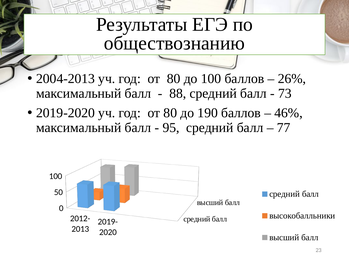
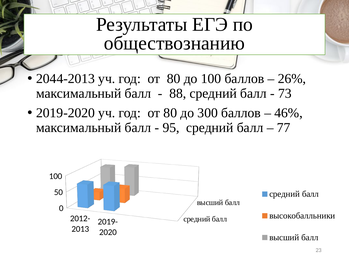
2004-2013: 2004-2013 -> 2044-2013 (66, 79)
190: 190 -> 300 (208, 113)
